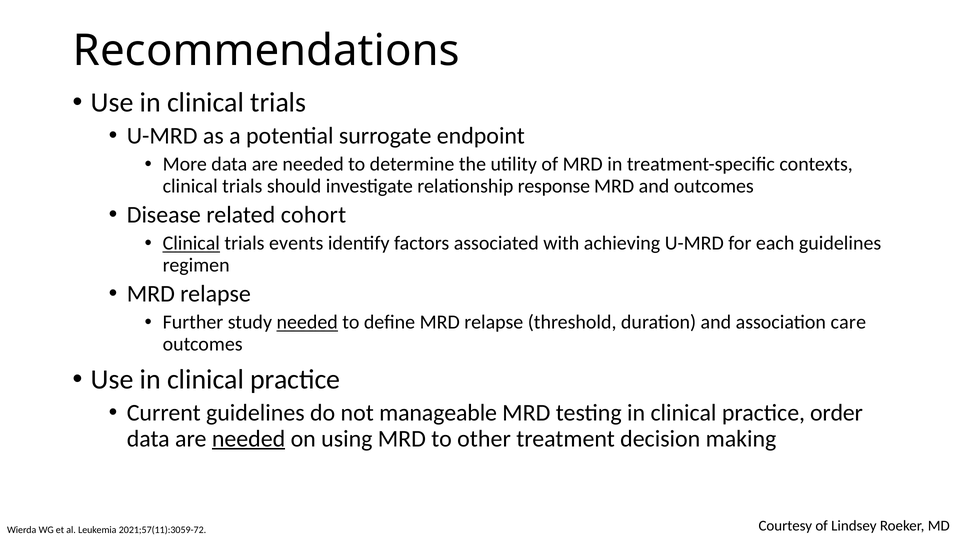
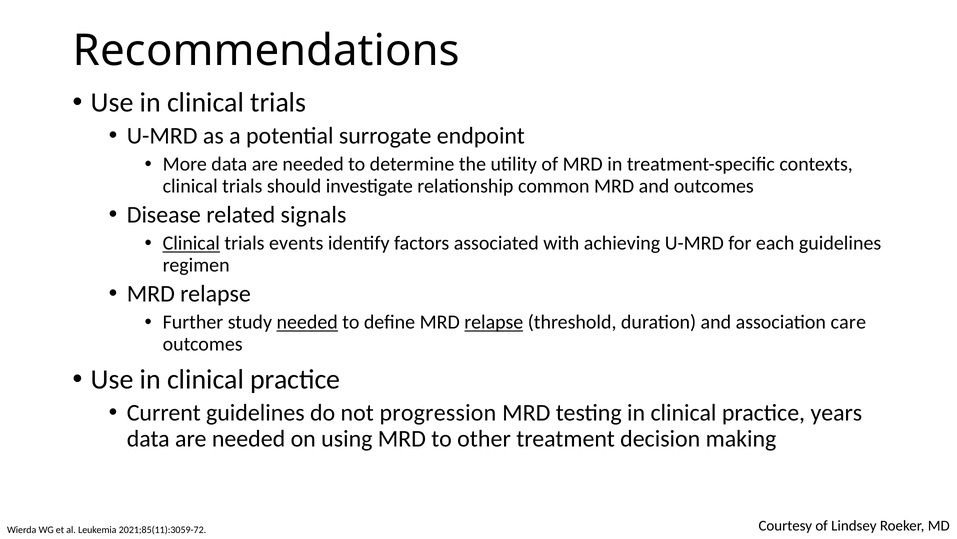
response: response -> common (554, 186)
cohort: cohort -> signals (314, 214)
relapse underline: none -> present (494, 322)
manageable: manageable -> progression (438, 412)
order: order -> years (836, 412)
needed underline: present -> none (249, 438)
2021;57(11):3059-72: 2021;57(11):3059-72 -> 2021;85(11):3059-72 (163, 529)
